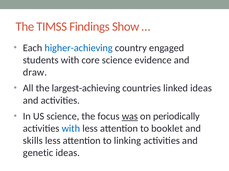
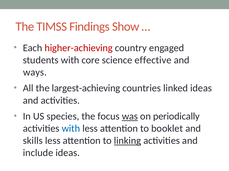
higher-achieving colour: blue -> red (79, 48)
evidence: evidence -> effective (153, 60)
draw: draw -> ways (35, 72)
US science: science -> species (63, 117)
linking underline: none -> present (128, 141)
genetic: genetic -> include (38, 153)
